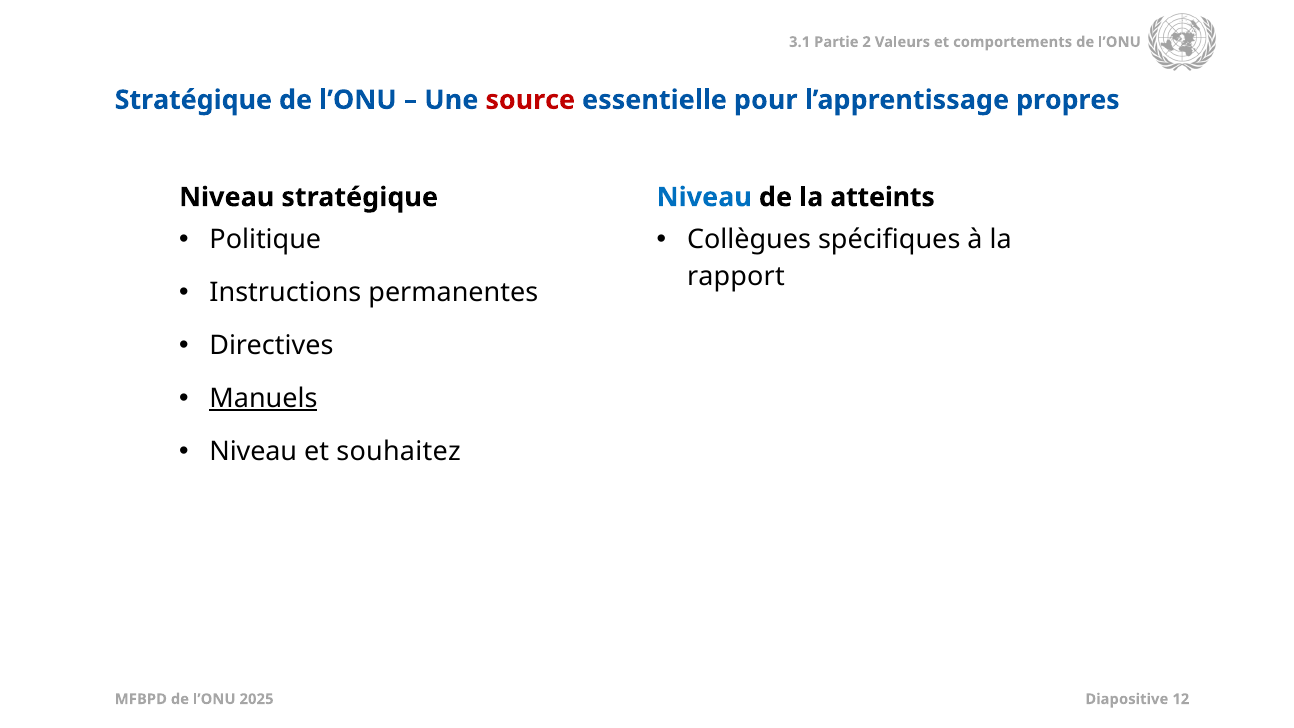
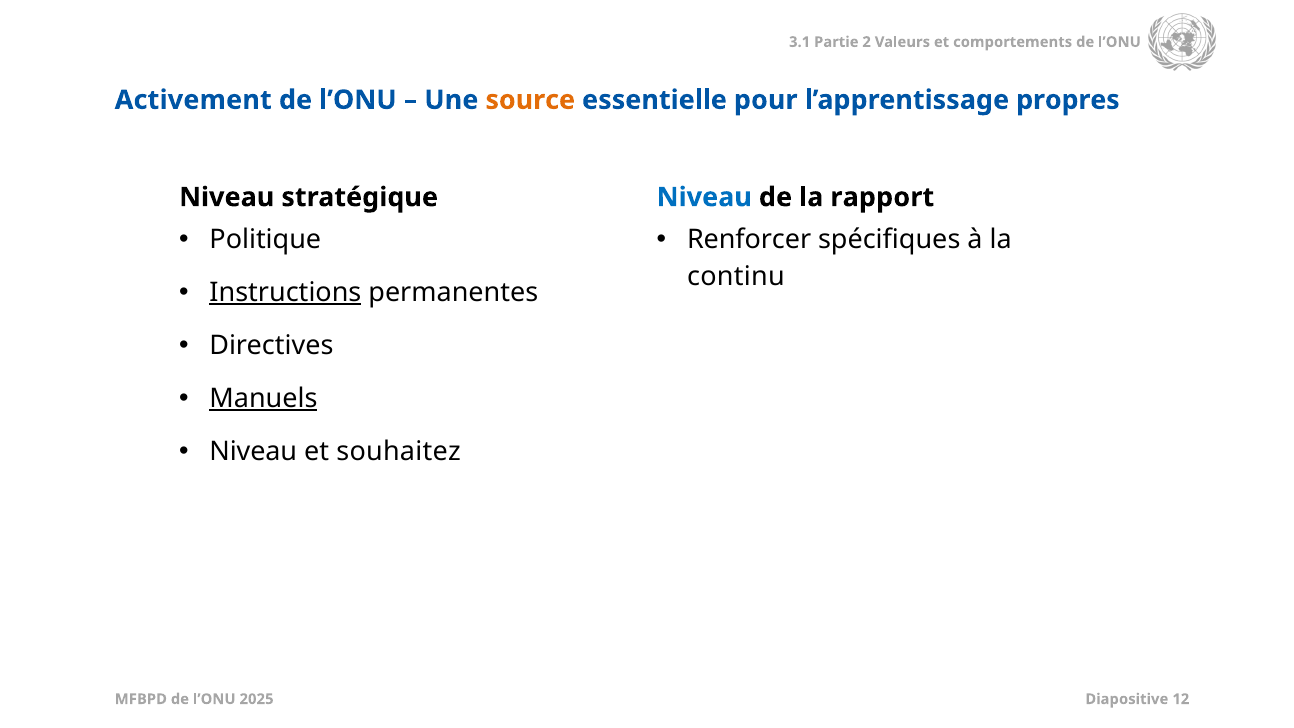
Stratégique: Stratégique -> Activement (193, 100)
source colour: red -> orange (530, 100)
atteints: atteints -> rapport (882, 197)
Collègues: Collègues -> Renforcer (749, 239)
rapport: rapport -> continu (736, 276)
Instructions underline: none -> present (285, 292)
